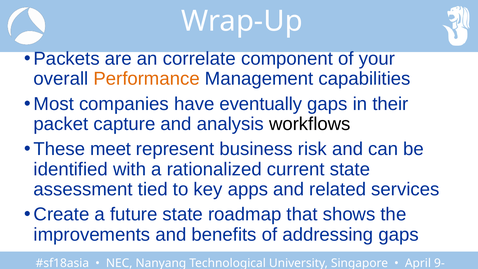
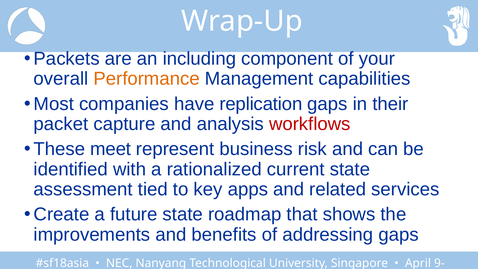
correlate: correlate -> including (199, 59)
eventually: eventually -> replication (261, 104)
workflows colour: black -> red (310, 124)
